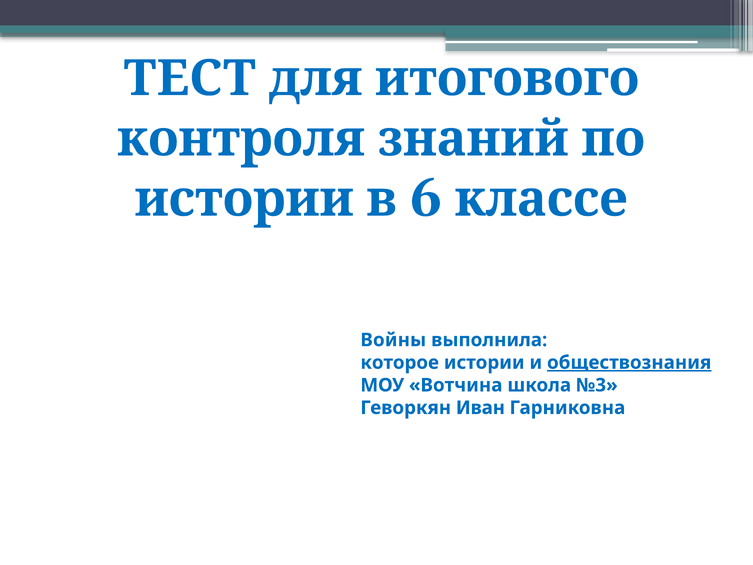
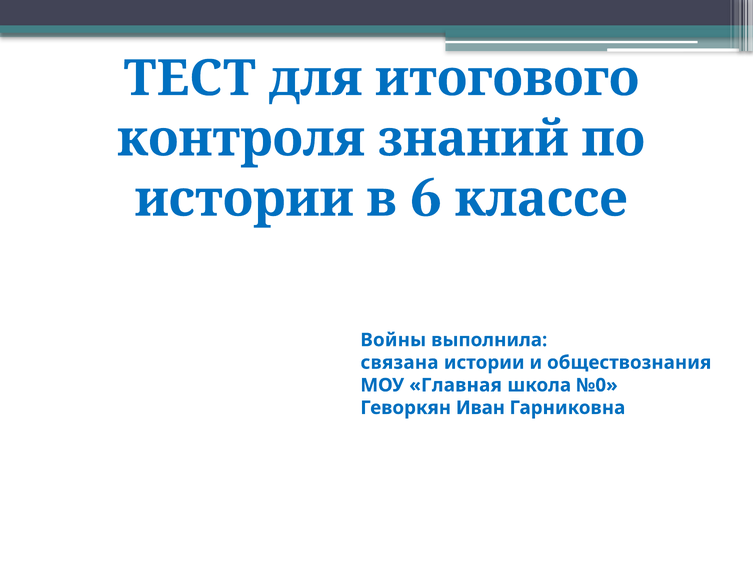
которое: которое -> связана (400, 362)
обществознания underline: present -> none (629, 362)
Вотчина: Вотчина -> Главная (456, 385)
№3: №3 -> №0 (597, 385)
